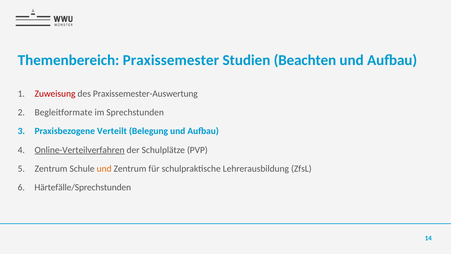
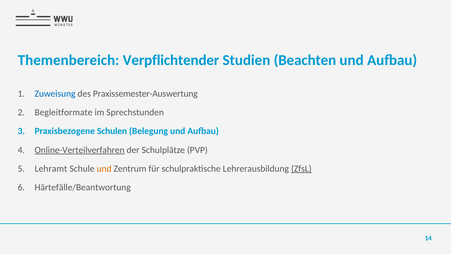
Praxissemester: Praxissemester -> Verpflichtender (171, 60)
Zuweisung colour: red -> blue (55, 94)
Verteilt: Verteilt -> Schulen (112, 131)
Zentrum: Zentrum -> Lehramt (51, 168)
ZfsL underline: none -> present (301, 168)
Härtefälle/Sprechstunden: Härtefälle/Sprechstunden -> Härtefälle/Beantwortung (83, 187)
